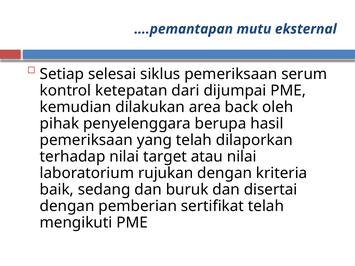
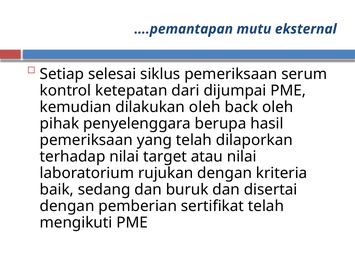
dilakukan area: area -> oleh (205, 107)
